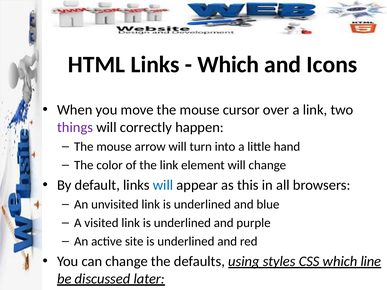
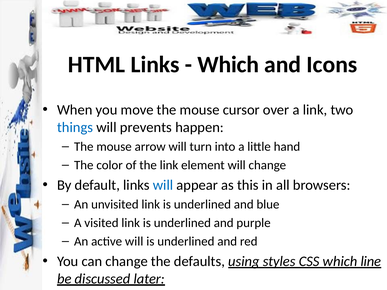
things colour: purple -> blue (75, 127)
correctly: correctly -> prevents (146, 127)
active site: site -> will (134, 242)
